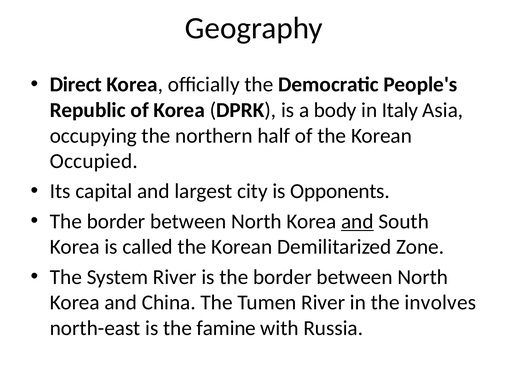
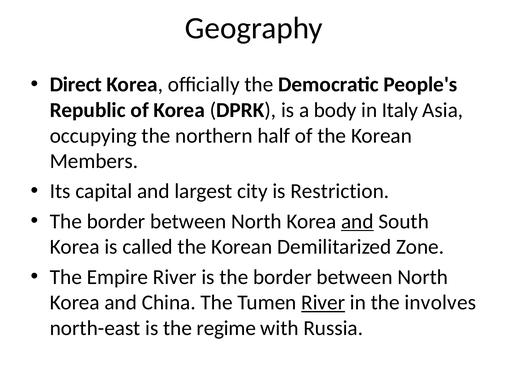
Occupied: Occupied -> Members (94, 161)
Opponents: Opponents -> Restriction (340, 191)
System: System -> Empire (117, 277)
River underline: none -> present (323, 303)
famine: famine -> regime (226, 328)
